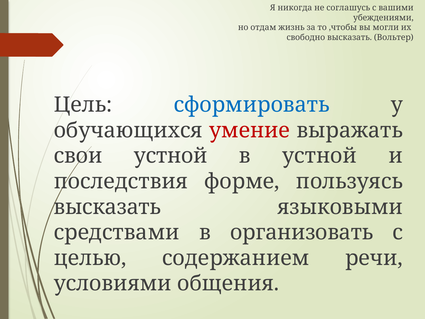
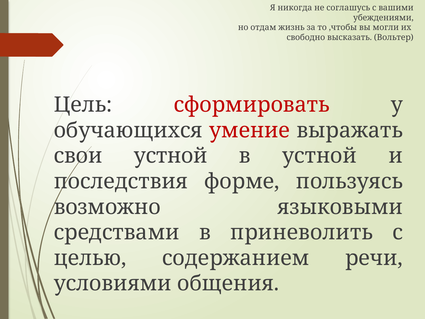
сформировать colour: blue -> red (252, 105)
высказать: высказать -> возможно (107, 207)
организовать: организовать -> приневолить (302, 232)
